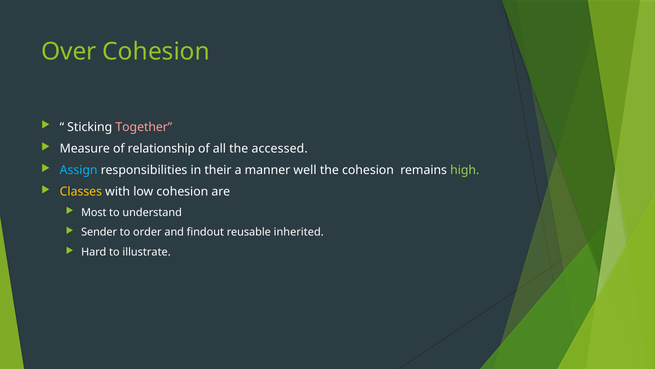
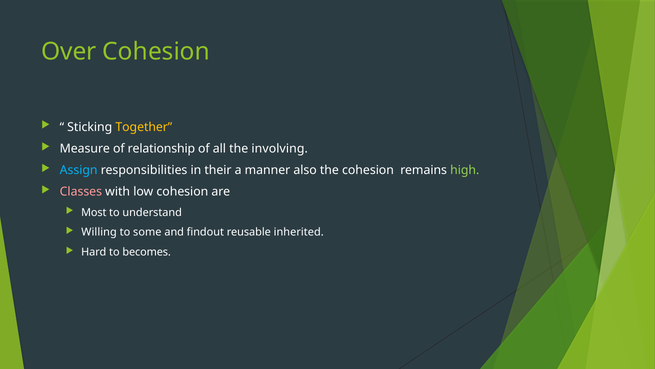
Together colour: pink -> yellow (144, 127)
accessed: accessed -> involving (280, 148)
well: well -> also (305, 170)
Classes colour: yellow -> pink (81, 191)
Sender: Sender -> Willing (99, 232)
order: order -> some (147, 232)
illustrate: illustrate -> becomes (147, 252)
